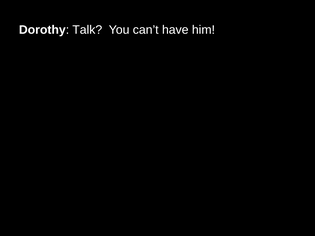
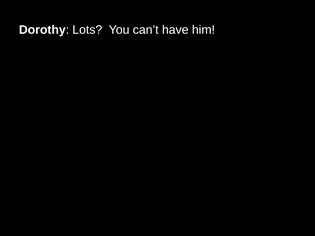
Talk: Talk -> Lots (87, 30)
